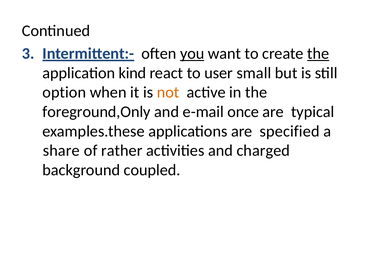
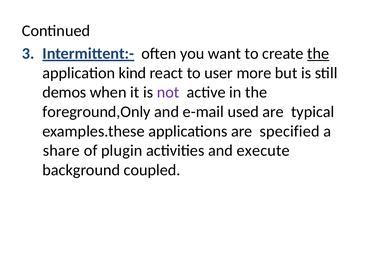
you underline: present -> none (192, 54)
small: small -> more (254, 73)
option: option -> demos (64, 93)
not colour: orange -> purple (168, 93)
once: once -> used (243, 112)
rather: rather -> plugin (122, 151)
charged: charged -> execute (263, 151)
